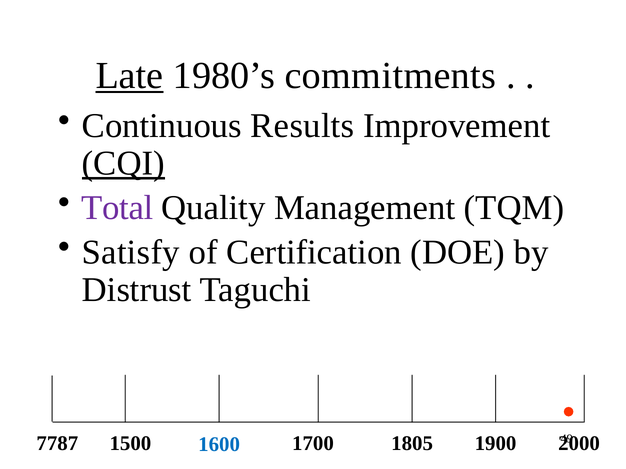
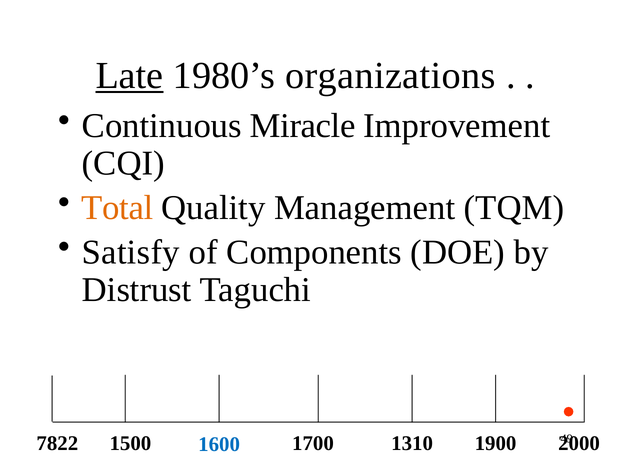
commitments: commitments -> organizations (390, 76)
Results: Results -> Miracle (303, 126)
CQI underline: present -> none (123, 163)
Total colour: purple -> orange (117, 208)
Certification: Certification -> Components (314, 253)
7787: 7787 -> 7822 (57, 444)
1805: 1805 -> 1310 (412, 444)
